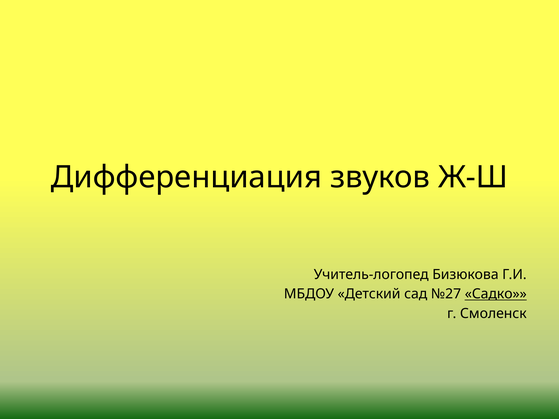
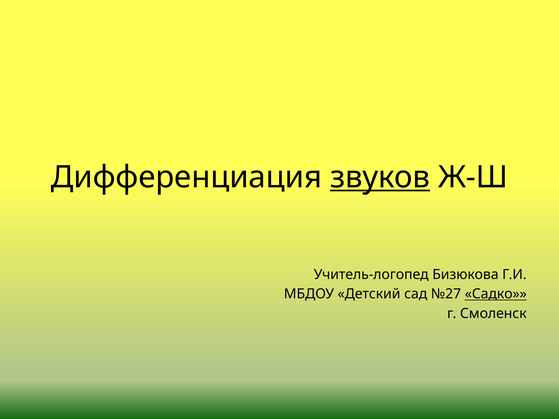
звуков underline: none -> present (380, 177)
